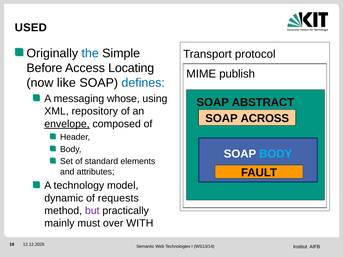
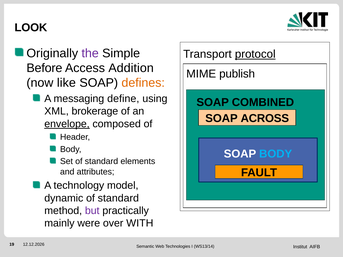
USED: USED -> LOOK (31, 28)
the colour: blue -> purple (90, 53)
protocol underline: none -> present (255, 54)
Locating: Locating -> Addition (131, 68)
defines colour: blue -> orange (143, 83)
whose: whose -> define (123, 99)
ABSTRACT: ABSTRACT -> COMBINED (263, 102)
repository: repository -> brokerage (95, 111)
requests: requests -> standard (118, 198)
must: must -> were (89, 223)
